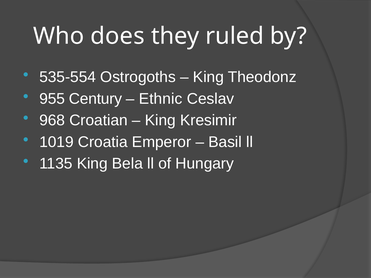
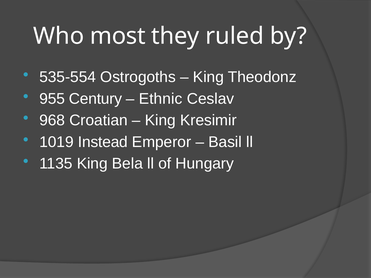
does: does -> most (118, 36)
Croatia: Croatia -> Instead (103, 142)
